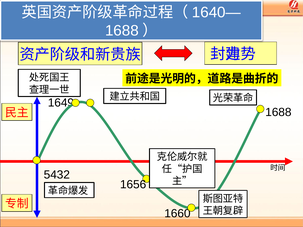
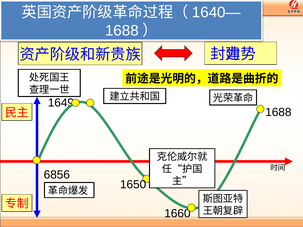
5432: 5432 -> 6856 (57, 175)
1656: 1656 -> 1650 (133, 185)
